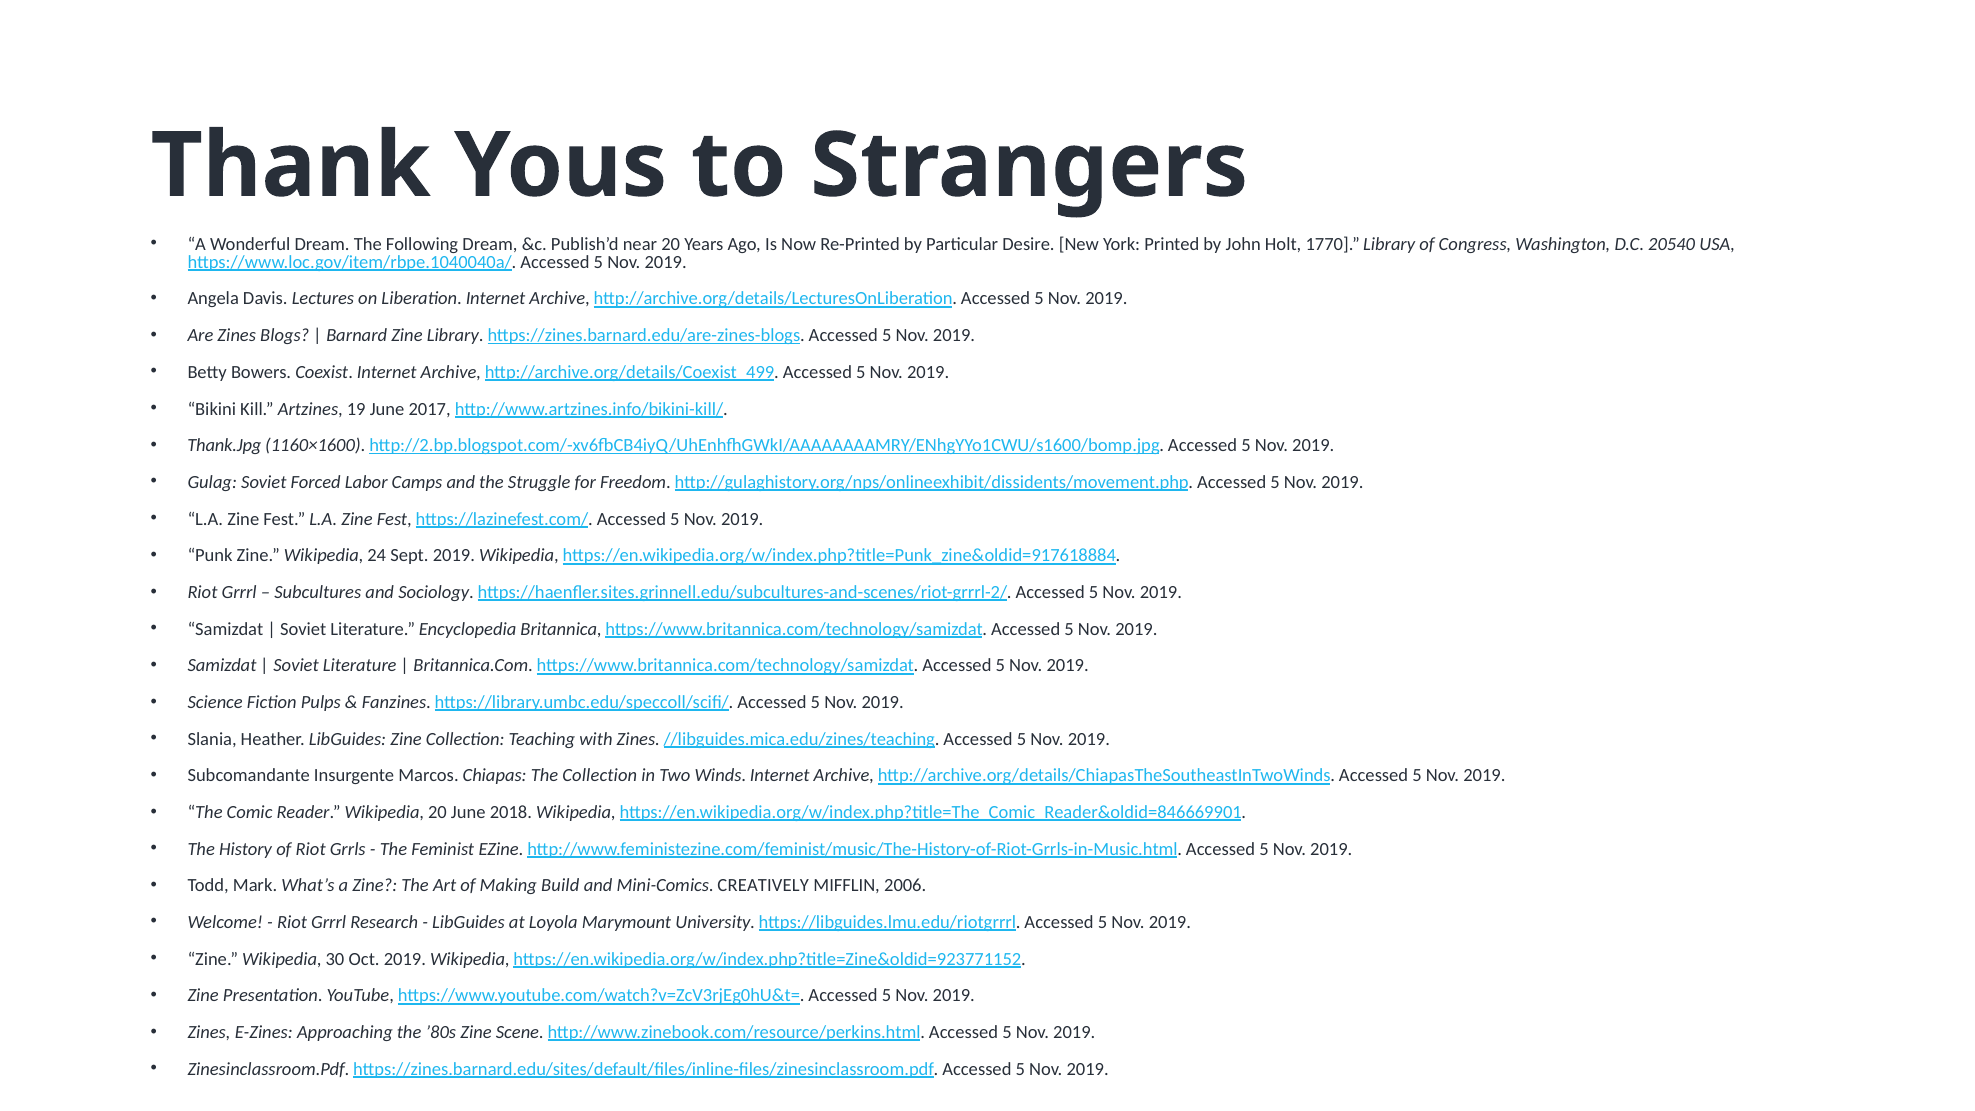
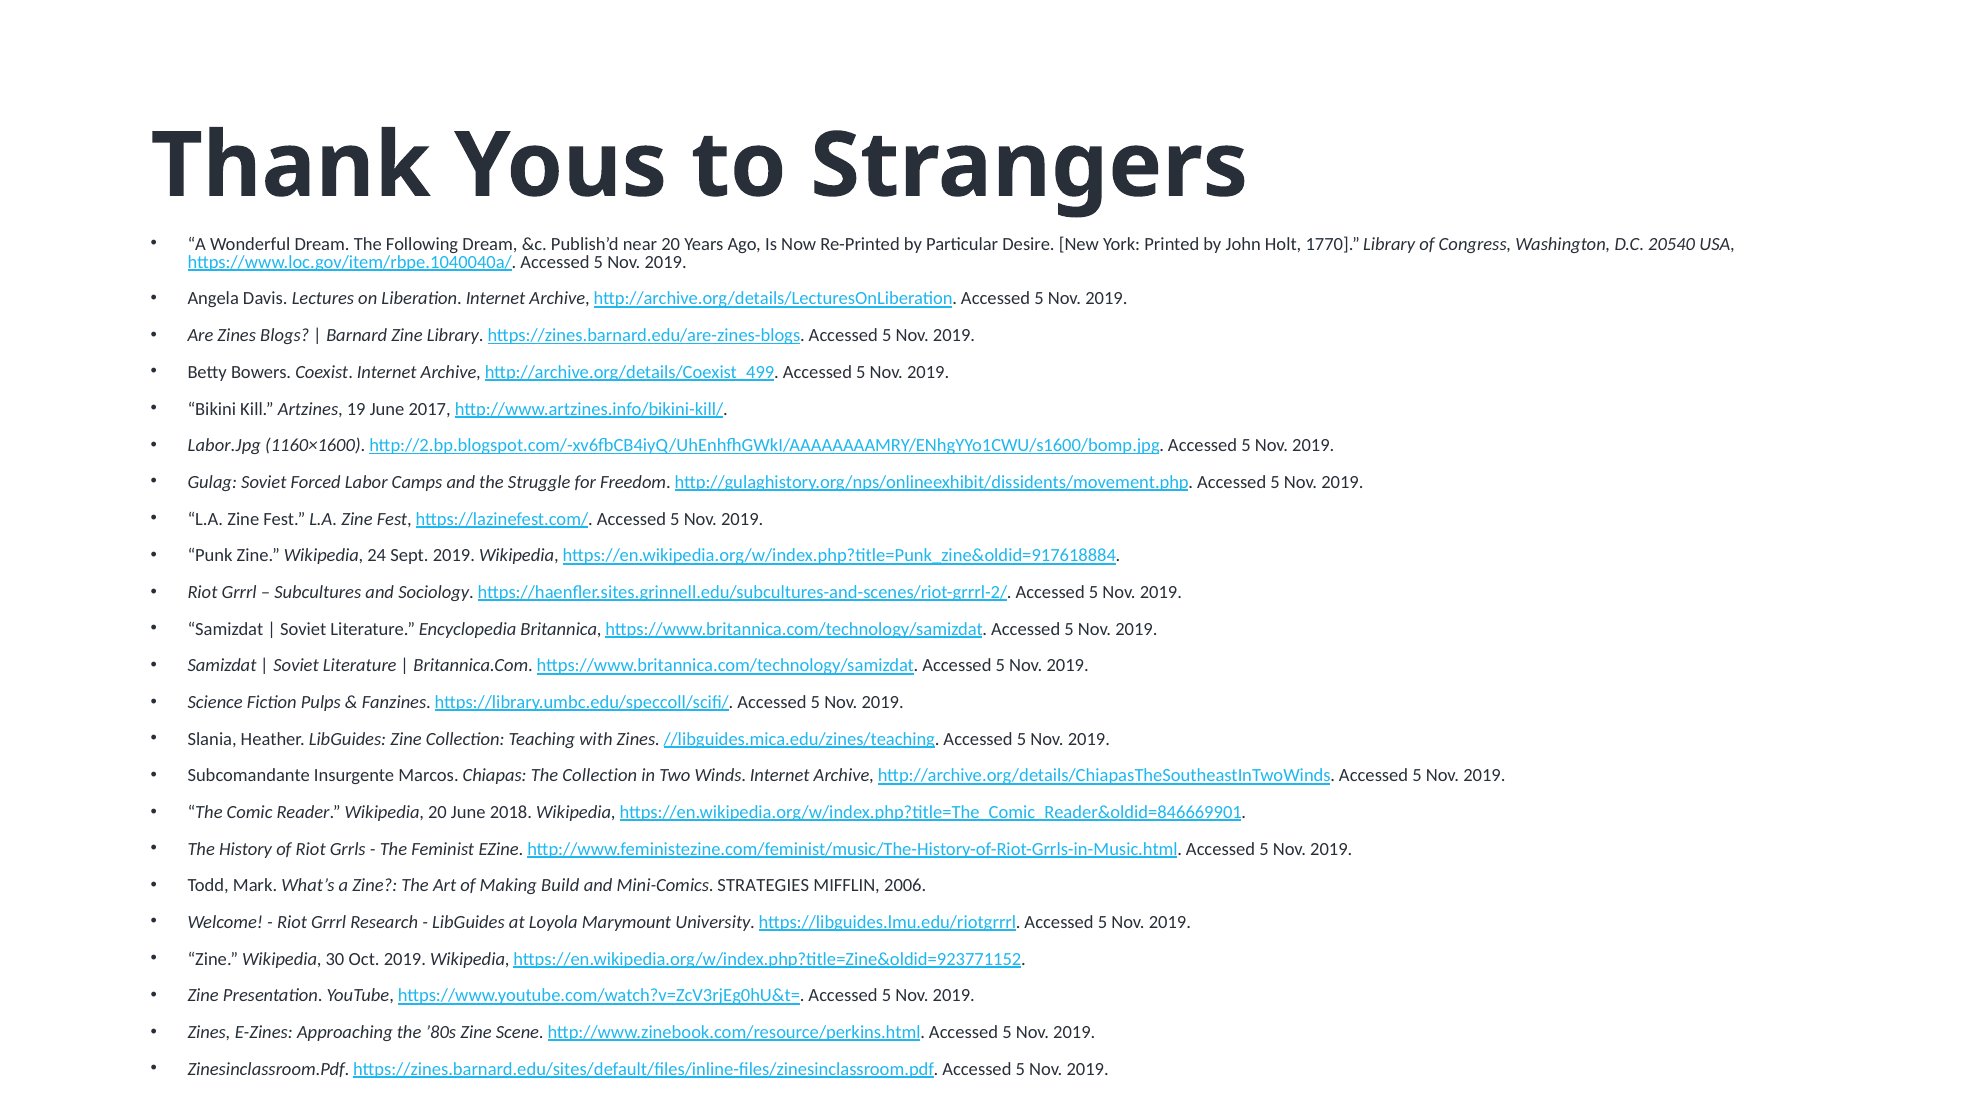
Thank.Jpg: Thank.Jpg -> Labor.Jpg (224, 446)
CREATIVELY: CREATIVELY -> STRATEGIES (763, 886)
